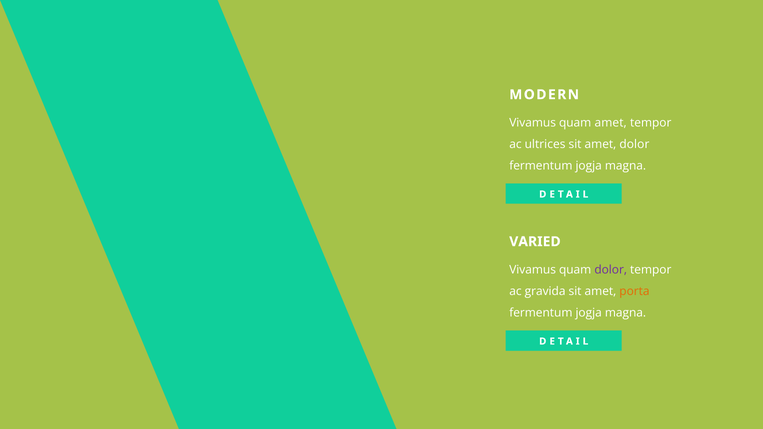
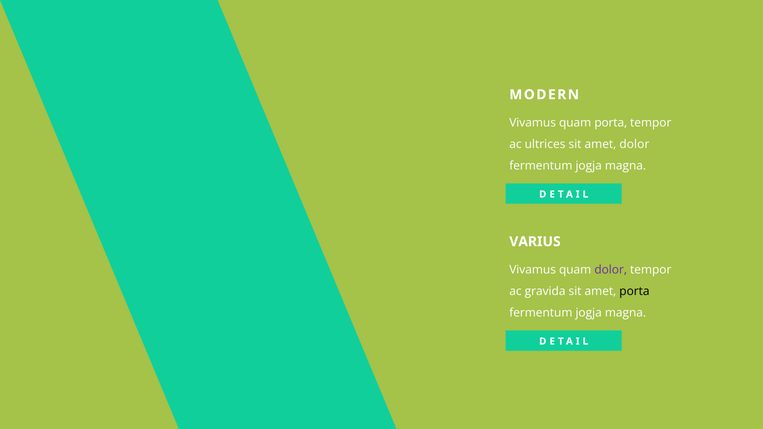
quam amet: amet -> porta (611, 123)
VARIED: VARIED -> VARIUS (535, 242)
porta colour: orange -> black (634, 292)
